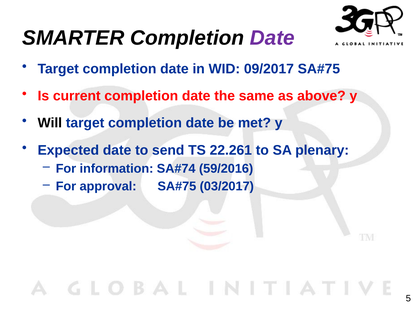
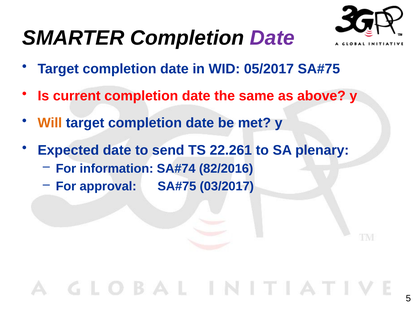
09/2017: 09/2017 -> 05/2017 (269, 69)
Will colour: black -> orange (50, 123)
59/2016: 59/2016 -> 82/2016 (226, 168)
